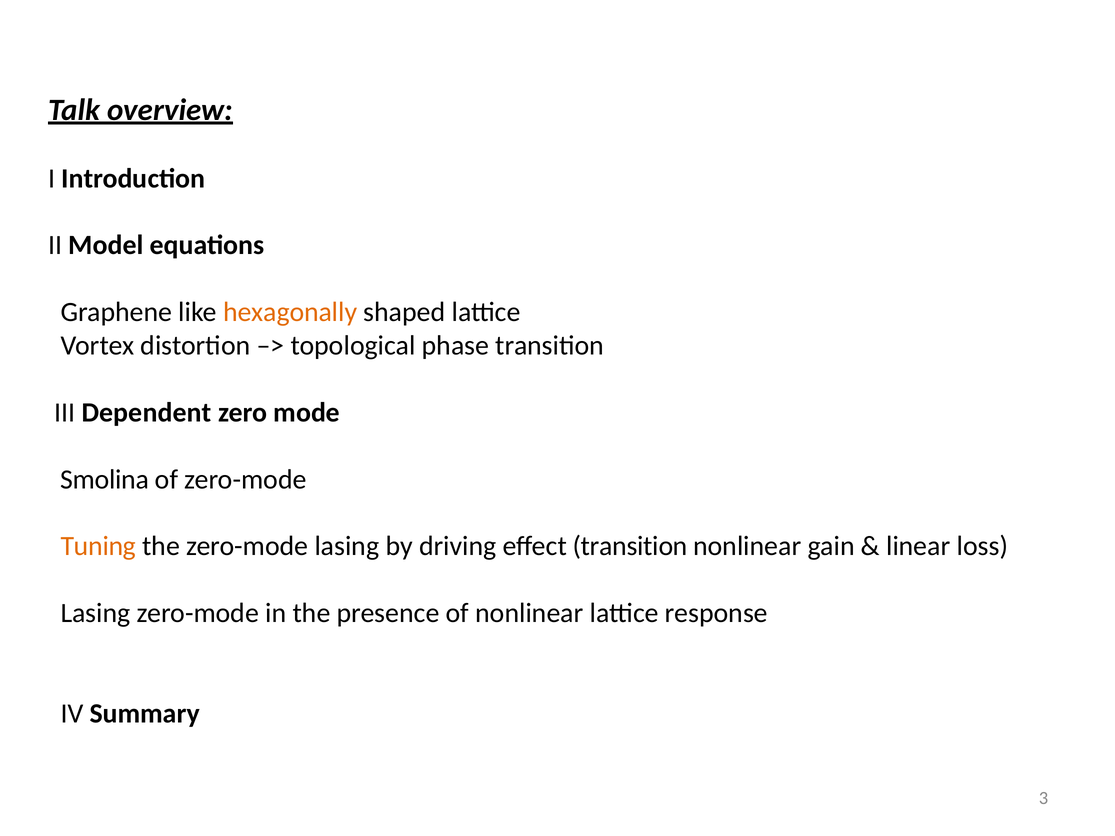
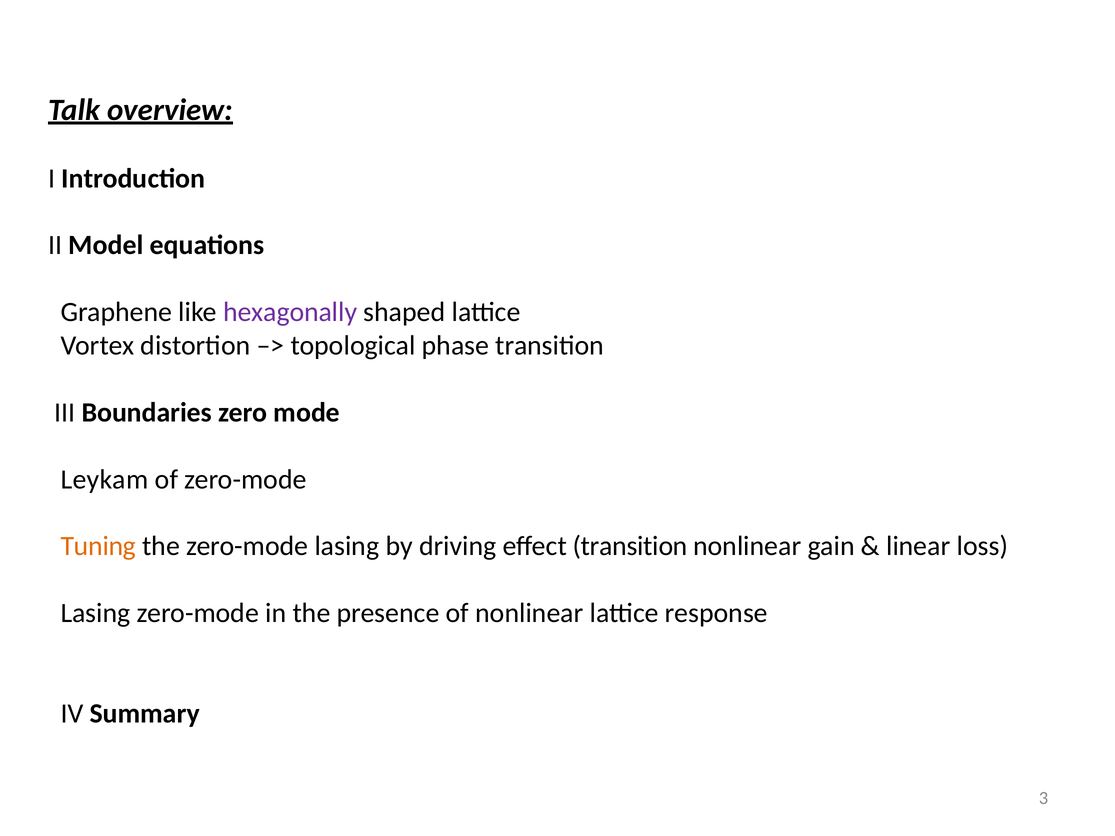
hexagonally colour: orange -> purple (290, 312)
Dependent: Dependent -> Boundaries (147, 413)
Smolina: Smolina -> Leykam (104, 479)
